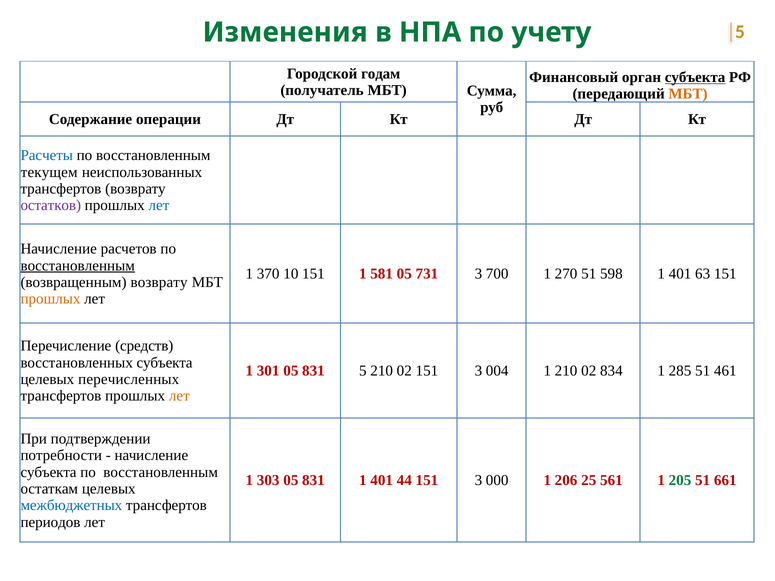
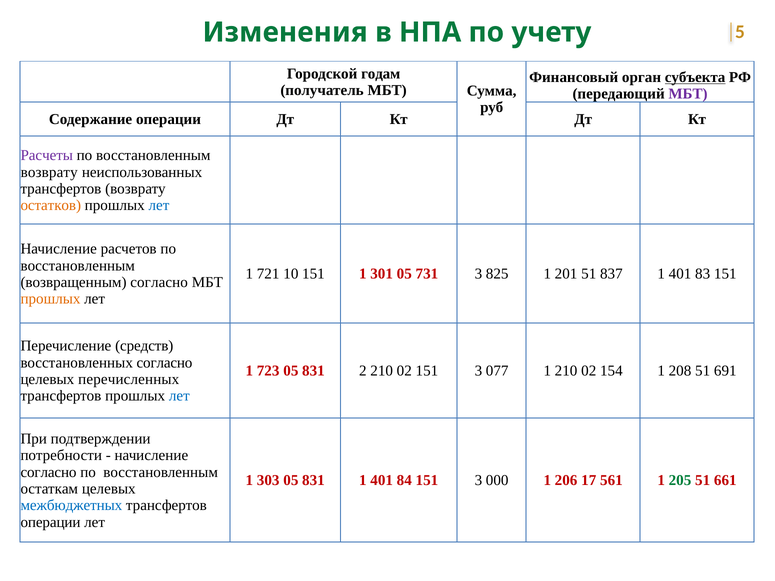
МБТ colour: orange -> purple (688, 94)
Расчеты colour: blue -> purple (47, 155)
текущем: текущем -> возврату (49, 172)
остатков colour: purple -> orange (51, 205)
восстановленным underline: present -> none (78, 266)
370: 370 -> 721 (268, 274)
581: 581 -> 301 (382, 274)
700: 700 -> 825 (497, 274)
270: 270 -> 201 (566, 274)
598: 598 -> 837 (611, 274)
63: 63 -> 83 (703, 274)
возвращенным возврату: возврату -> согласно (159, 282)
восстановленных субъекта: субъекта -> согласно (165, 363)
301: 301 -> 723 (268, 371)
831 5: 5 -> 2 (363, 371)
004: 004 -> 077 (497, 371)
834: 834 -> 154 (611, 371)
285: 285 -> 208 (680, 371)
461: 461 -> 691 (725, 371)
лет colour: orange -> blue (179, 396)
субъекта: субъекта -> согласно (49, 472)
44: 44 -> 84 (404, 481)
25: 25 -> 17 (589, 481)
периодов: периодов -> операции (51, 522)
